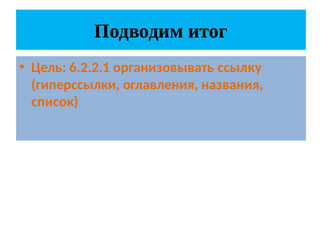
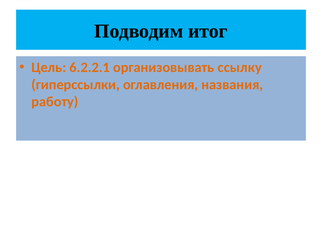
список: список -> работу (55, 102)
